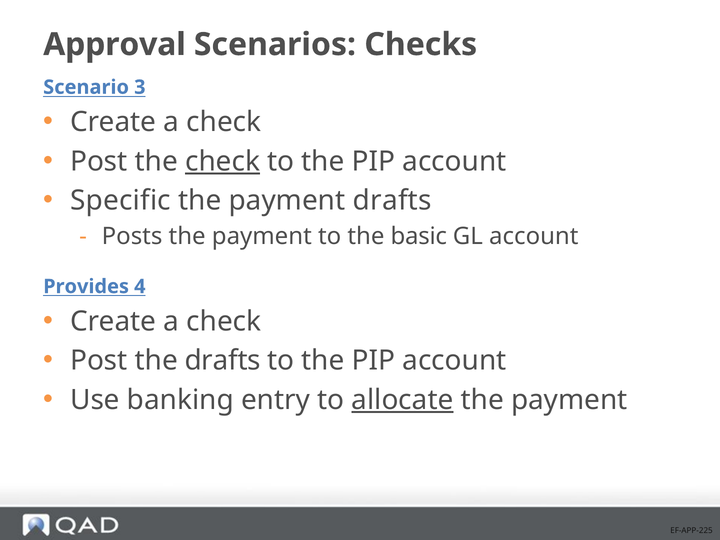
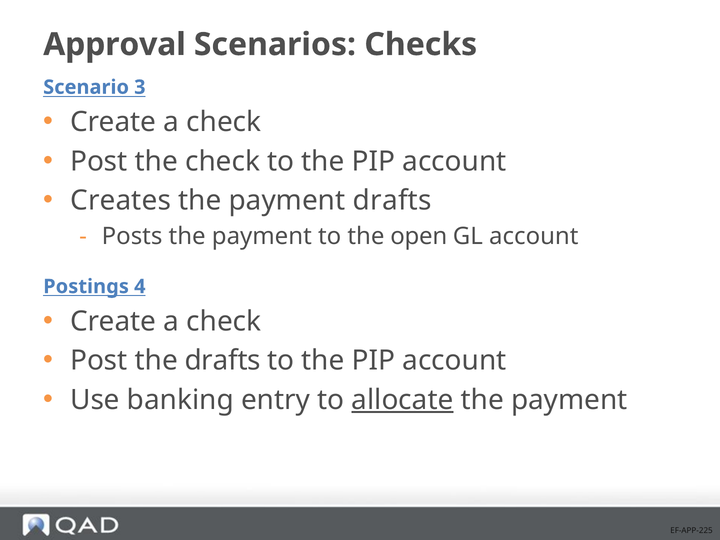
check underline: present -> none (223, 161)
Specific: Specific -> Creates (121, 201)
basic: basic -> open (419, 236)
Provides: Provides -> Postings (86, 287)
